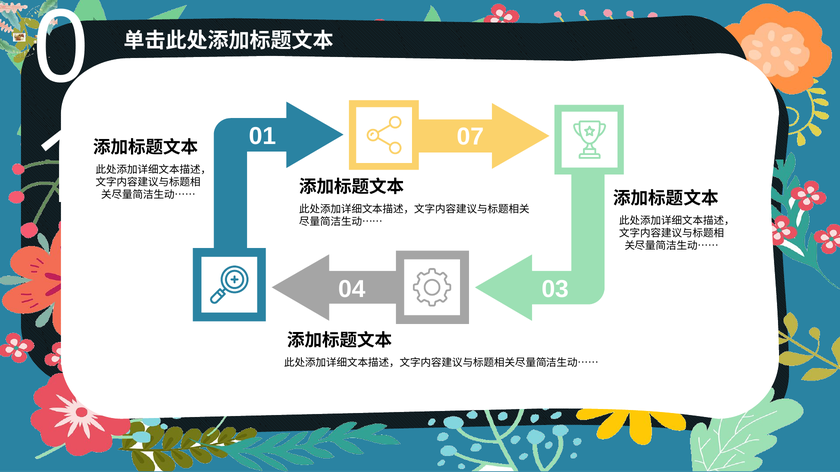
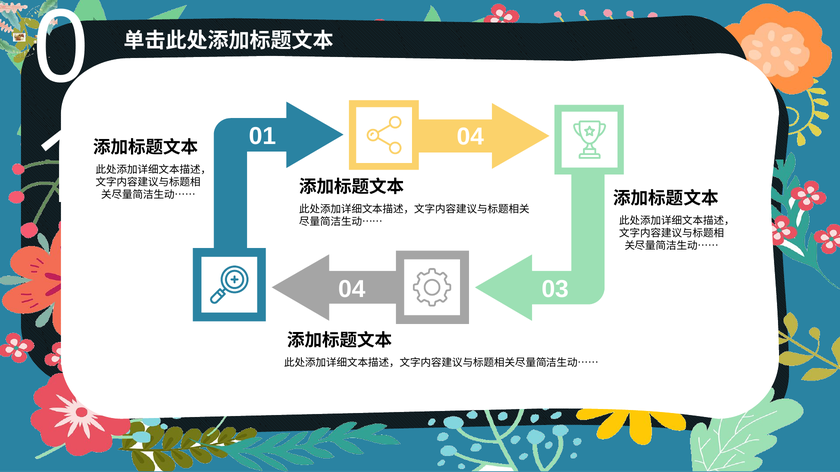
01 07: 07 -> 04 (470, 137)
